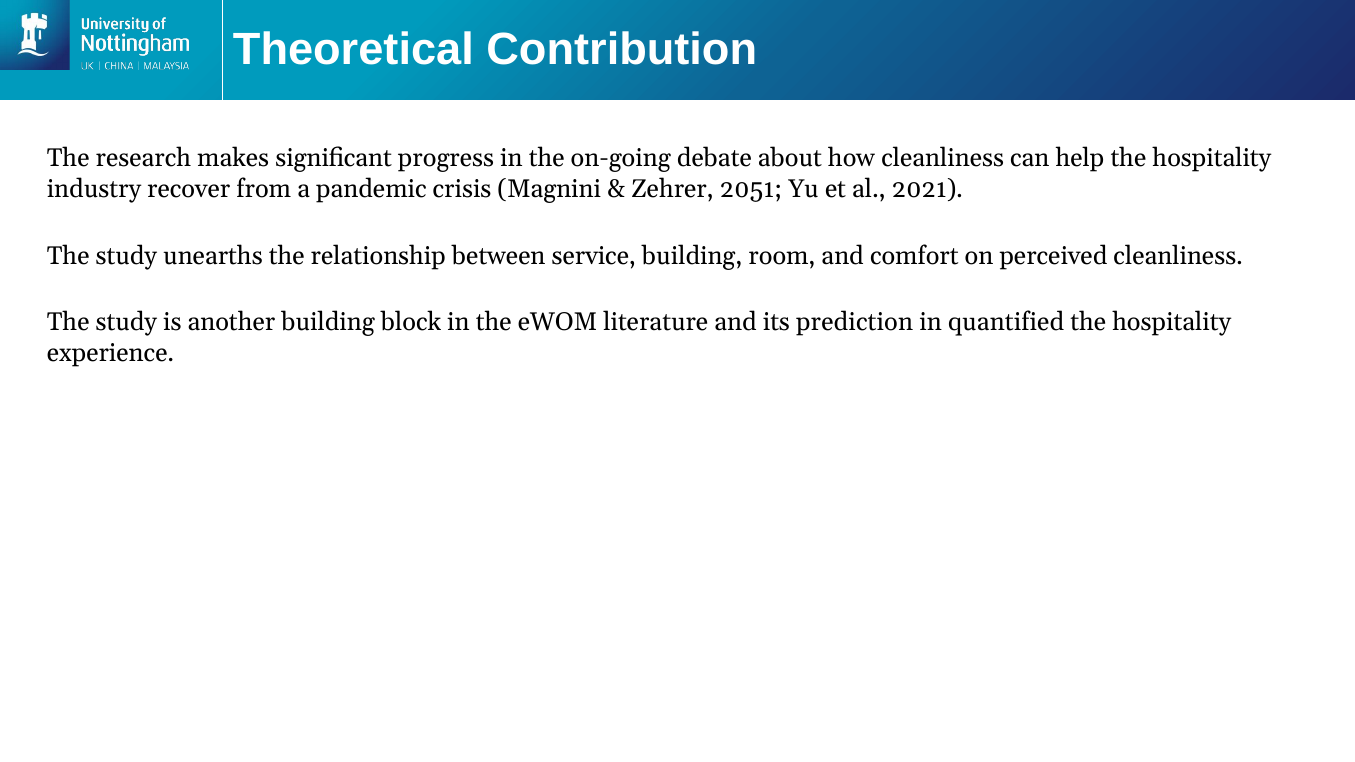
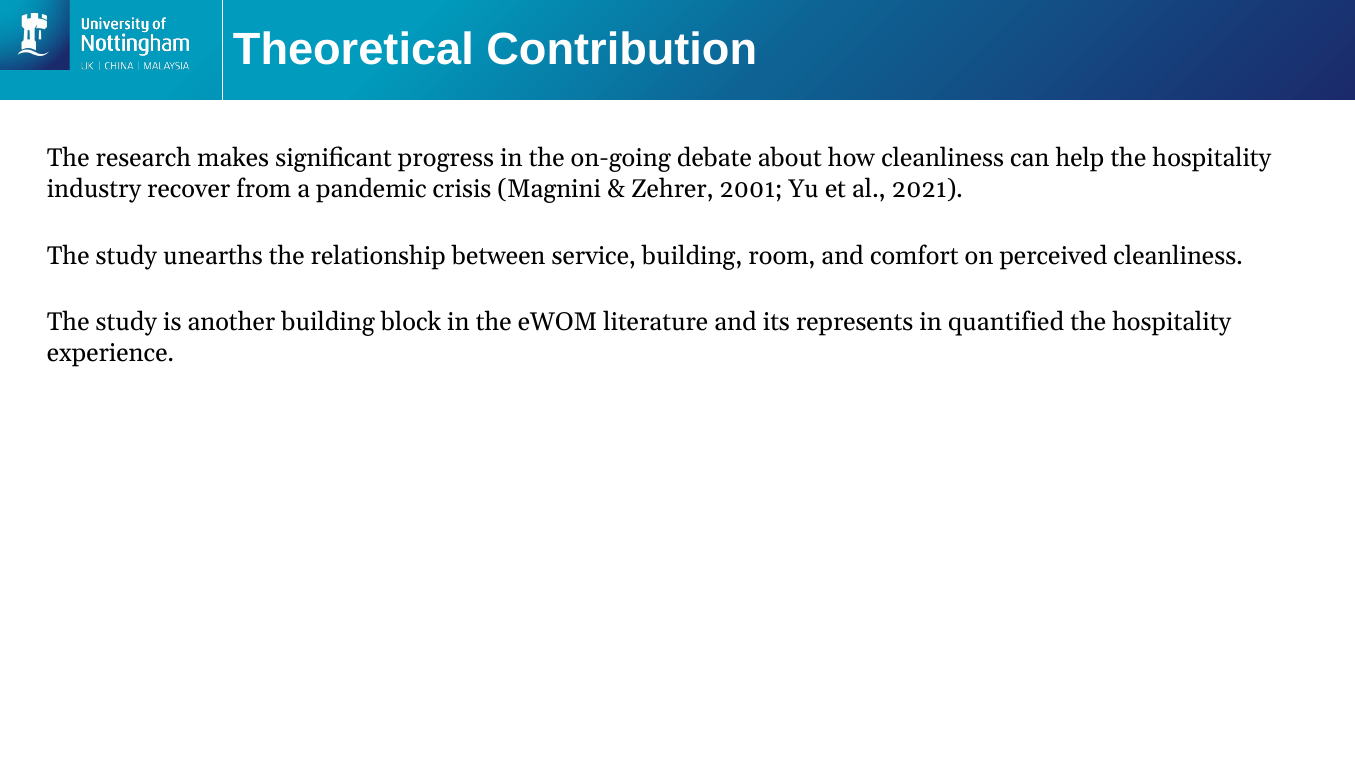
2051: 2051 -> 2001 (751, 189)
prediction: prediction -> represents (855, 322)
